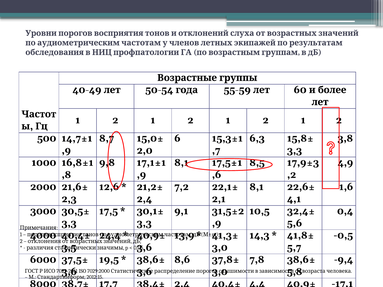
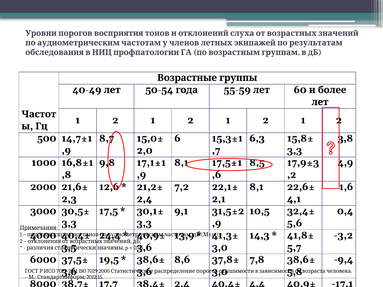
-0,5: -0,5 -> -3,2 (343, 236)
